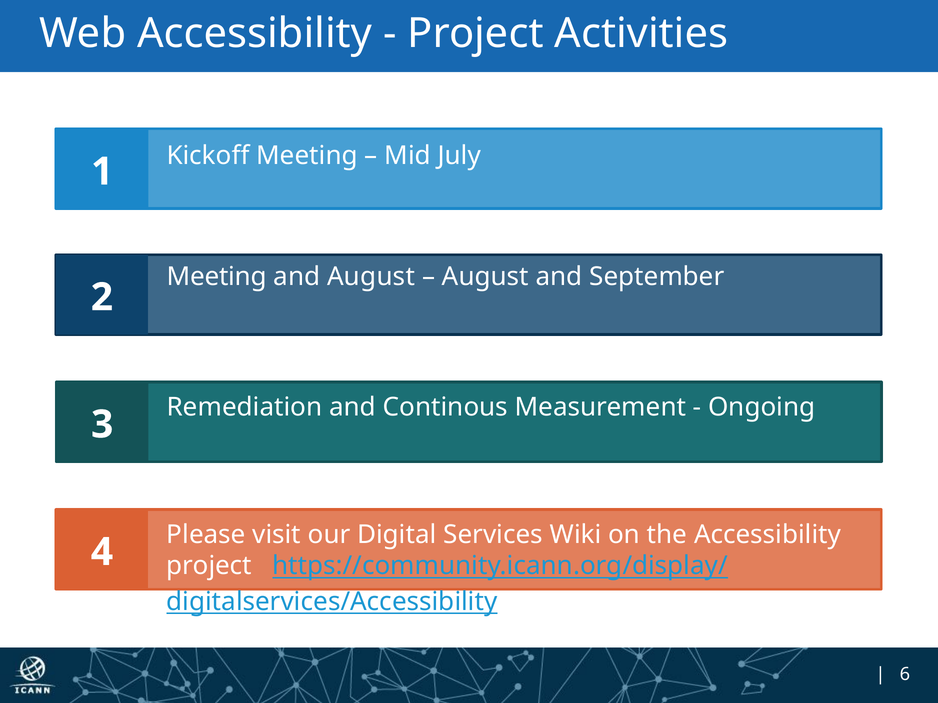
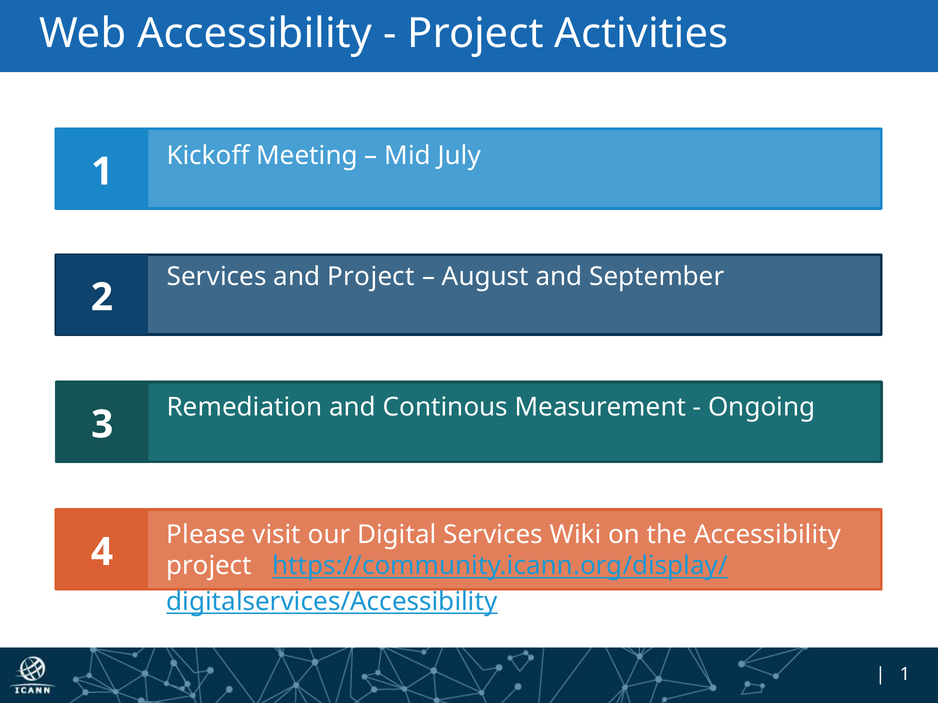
Meeting: Meeting -> Services (217, 277)
and August: August -> Project (371, 277)
6: 6 -> 1 (905, 675)
